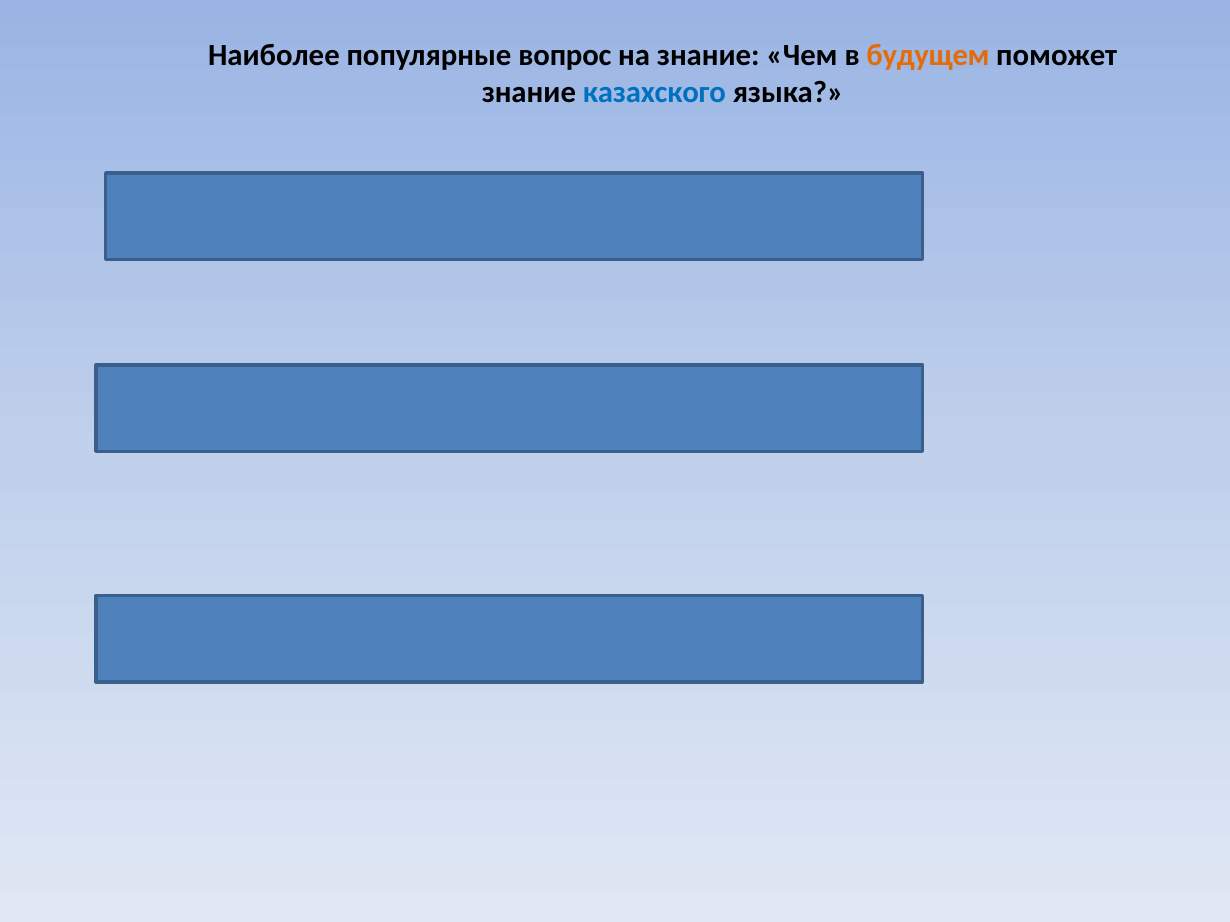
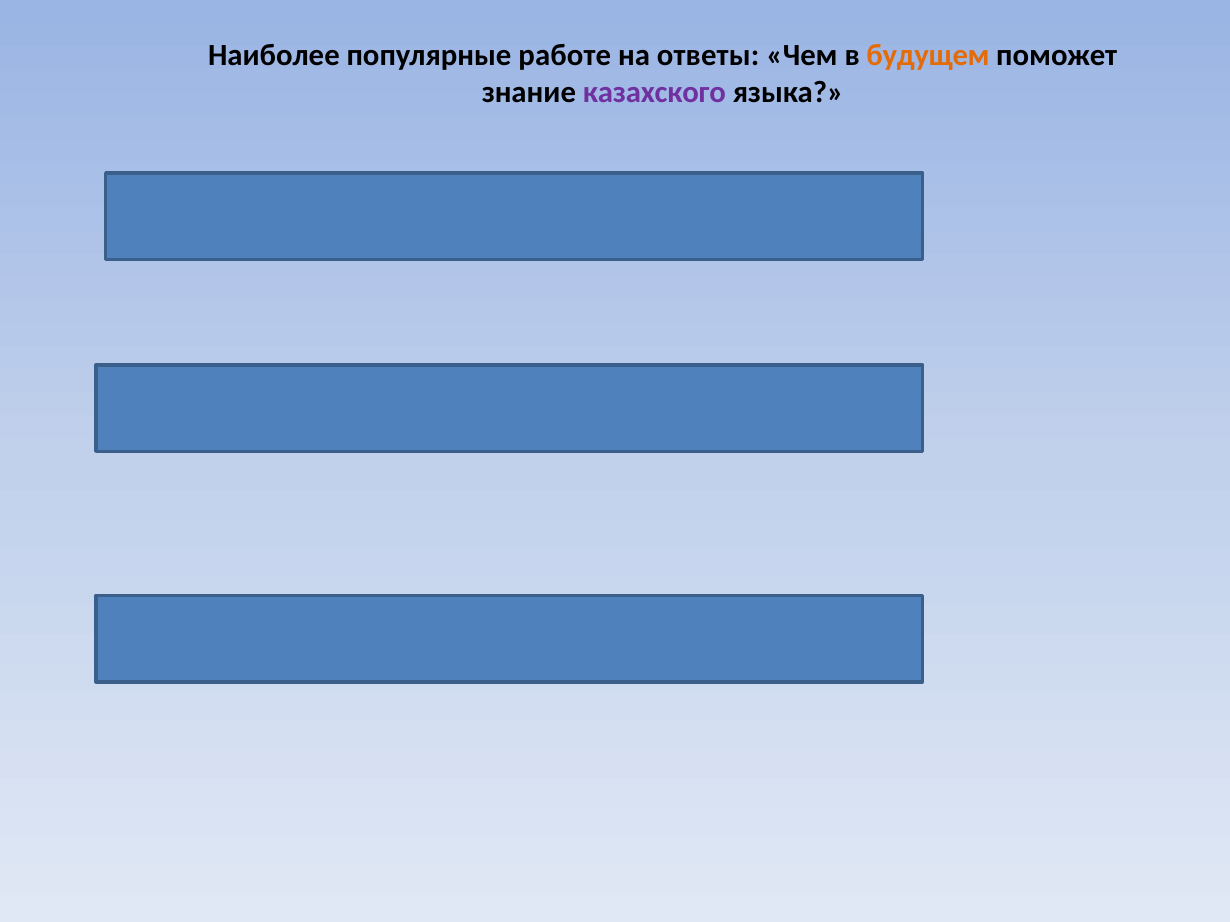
популярные вопрос: вопрос -> работе (565, 55)
на знание: знание -> ответы (708, 55)
казахского colour: blue -> purple (654, 92)
